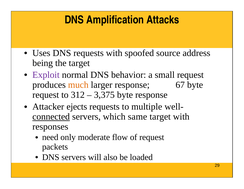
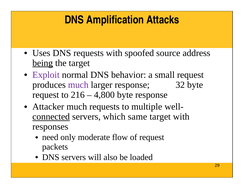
being underline: none -> present (43, 63)
much colour: orange -> purple (78, 85)
67: 67 -> 32 (180, 85)
312: 312 -> 216 (78, 95)
3,375: 3,375 -> 4,800 (104, 95)
Attacker ejects: ejects -> much (77, 106)
